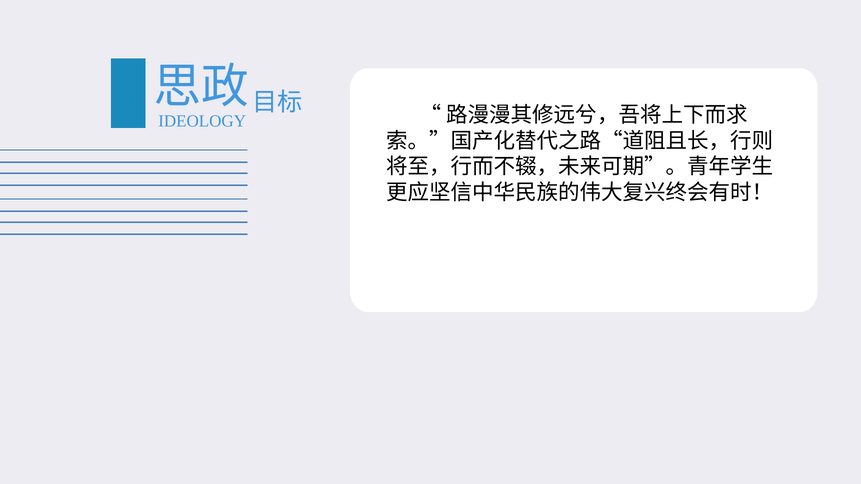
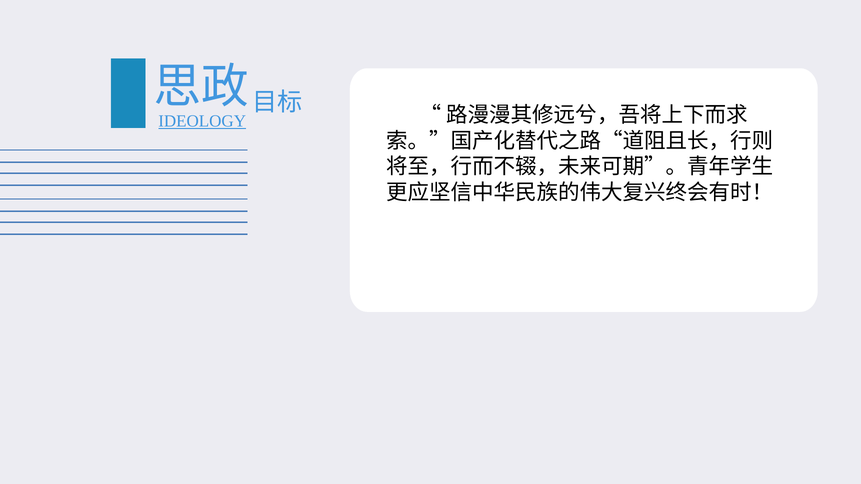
IDEOLOGY underline: none -> present (202, 121)
